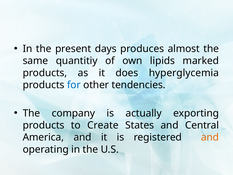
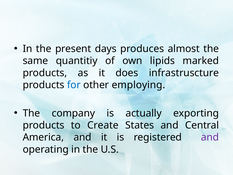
hyperglycemia: hyperglycemia -> infrastruscture (184, 73)
tendencies: tendencies -> employing (138, 85)
and colour: orange -> purple (210, 137)
